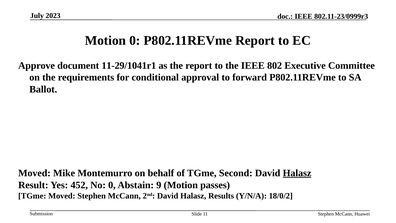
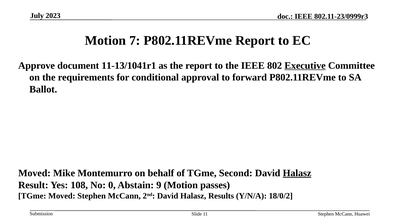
Motion 0: 0 -> 7 (135, 40)
11-29/1041r1: 11-29/1041r1 -> 11-13/1041r1 (129, 65)
Executive underline: none -> present (305, 65)
452: 452 -> 108 (79, 185)
